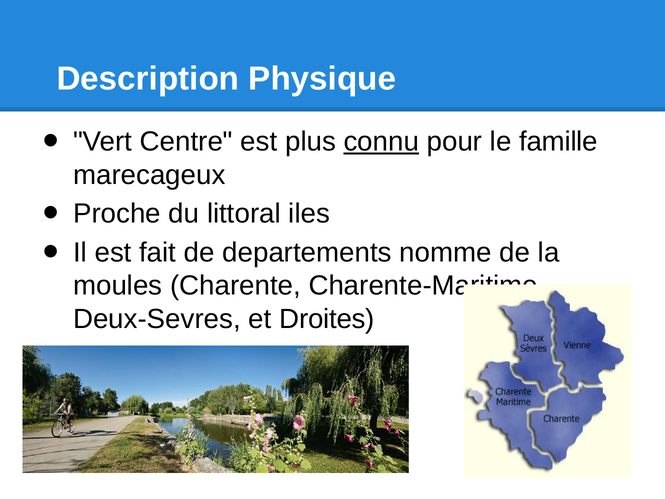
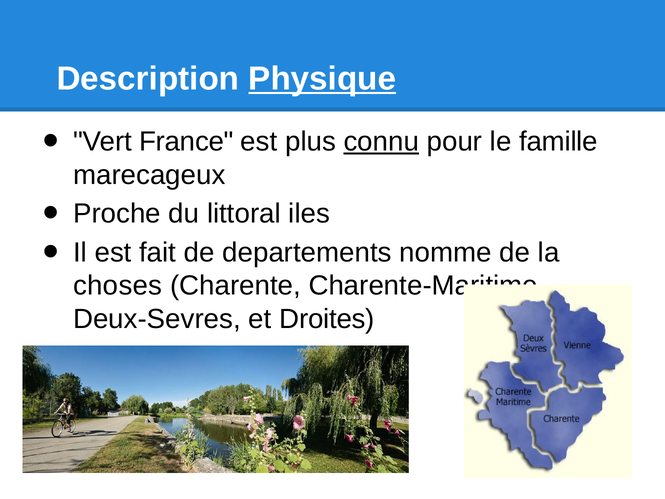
Physique underline: none -> present (322, 79)
Centre: Centre -> France (186, 142)
moules: moules -> choses (118, 286)
